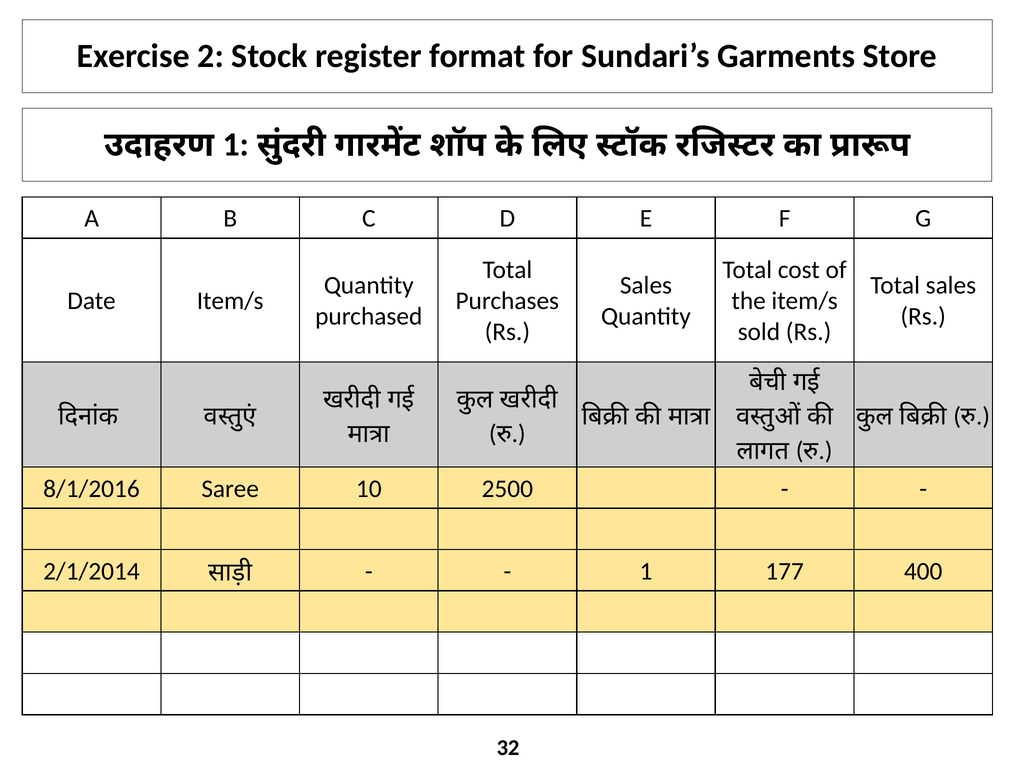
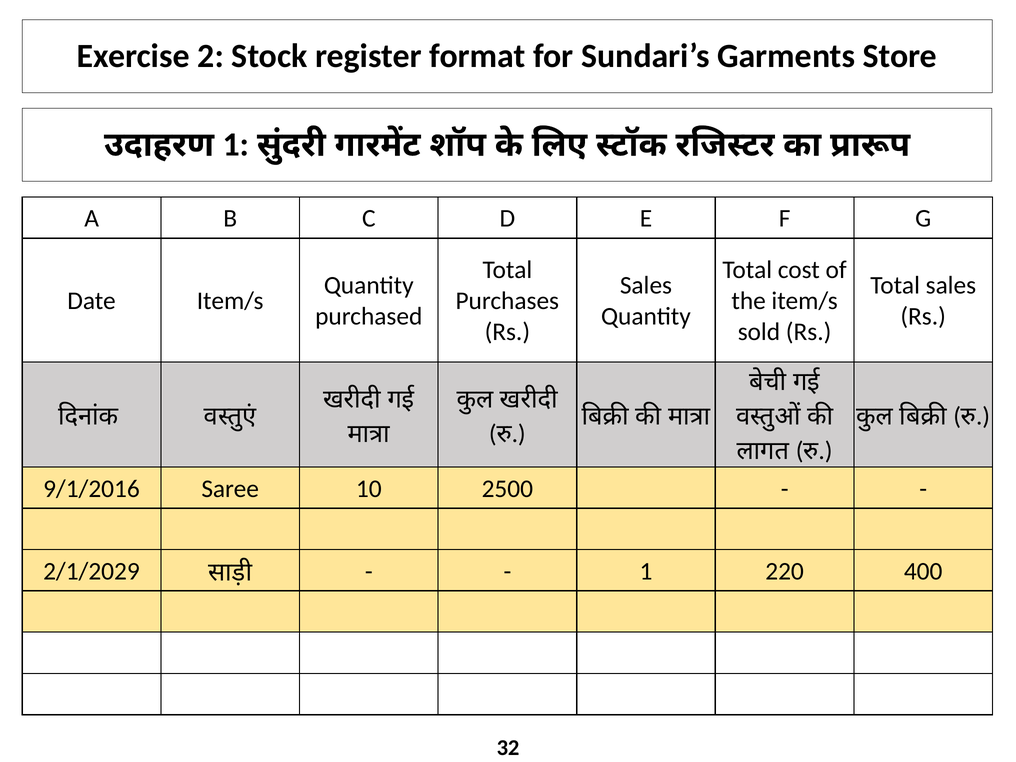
8/1/2016: 8/1/2016 -> 9/1/2016 (91, 489)
2/1/2014: 2/1/2014 -> 2/1/2029 (91, 571)
177: 177 -> 220 (785, 571)
